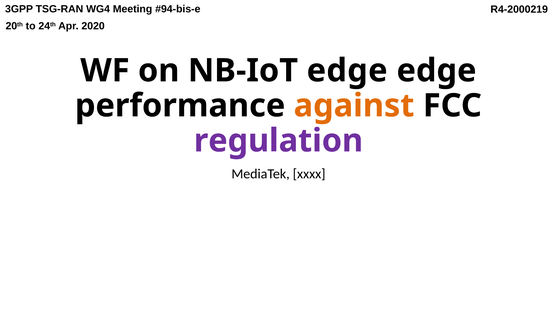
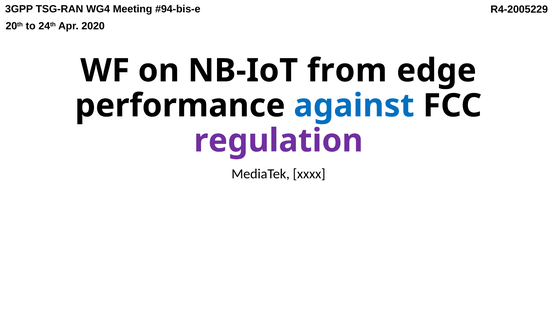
R4-2000219: R4-2000219 -> R4-2005229 (519, 9)
NB-IoT edge: edge -> from (347, 71)
against colour: orange -> blue (354, 106)
